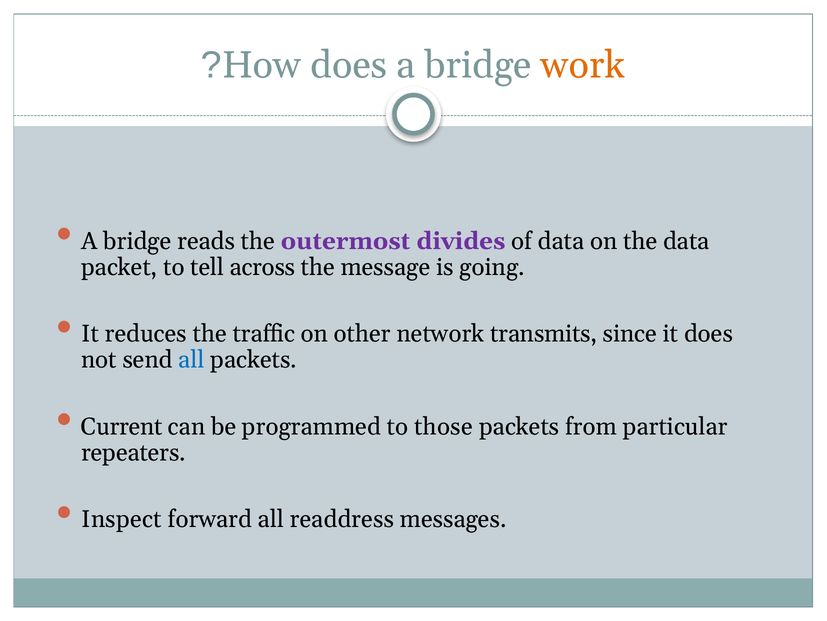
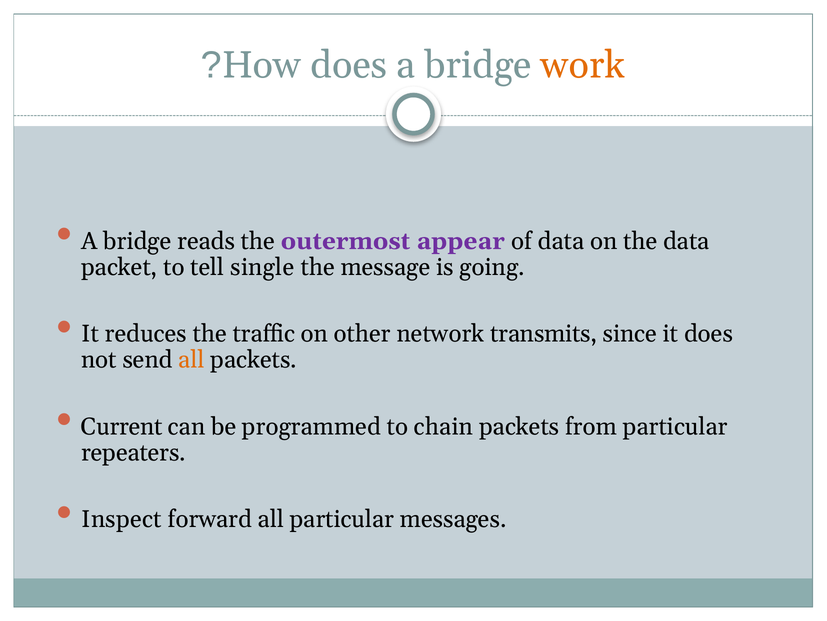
divides: divides -> appear (461, 241)
across: across -> single (262, 267)
all colour: blue -> orange (191, 359)
those: those -> chain (444, 426)
all readdress: readdress -> particular (342, 519)
